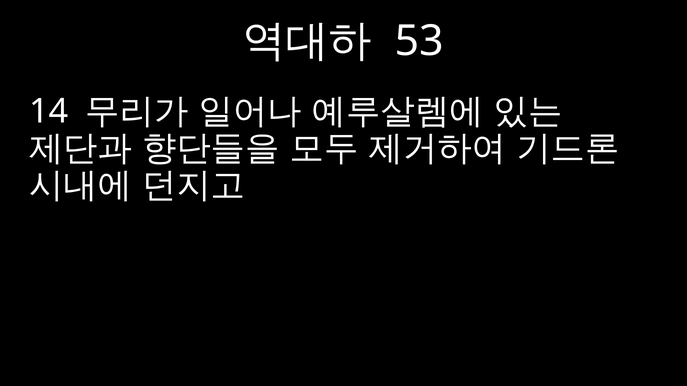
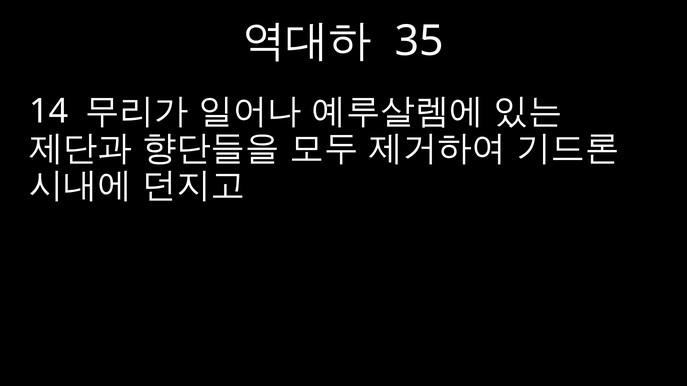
53: 53 -> 35 (419, 41)
